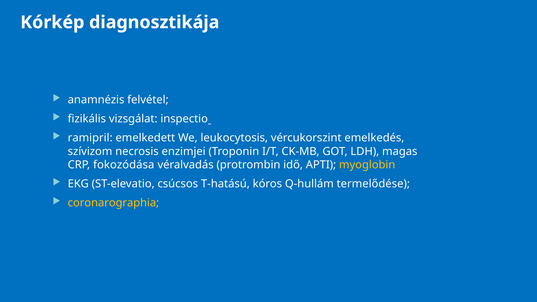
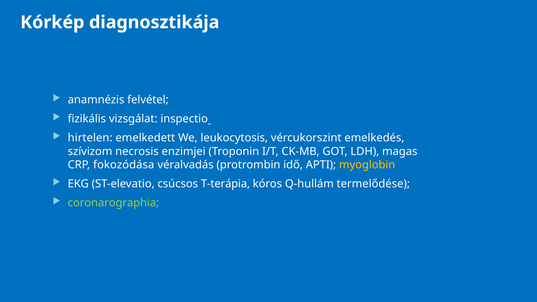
ramipril: ramipril -> hirtelen (90, 138)
T-hatású: T-hatású -> T-terápia (225, 184)
coronarographia colour: yellow -> light green (113, 203)
